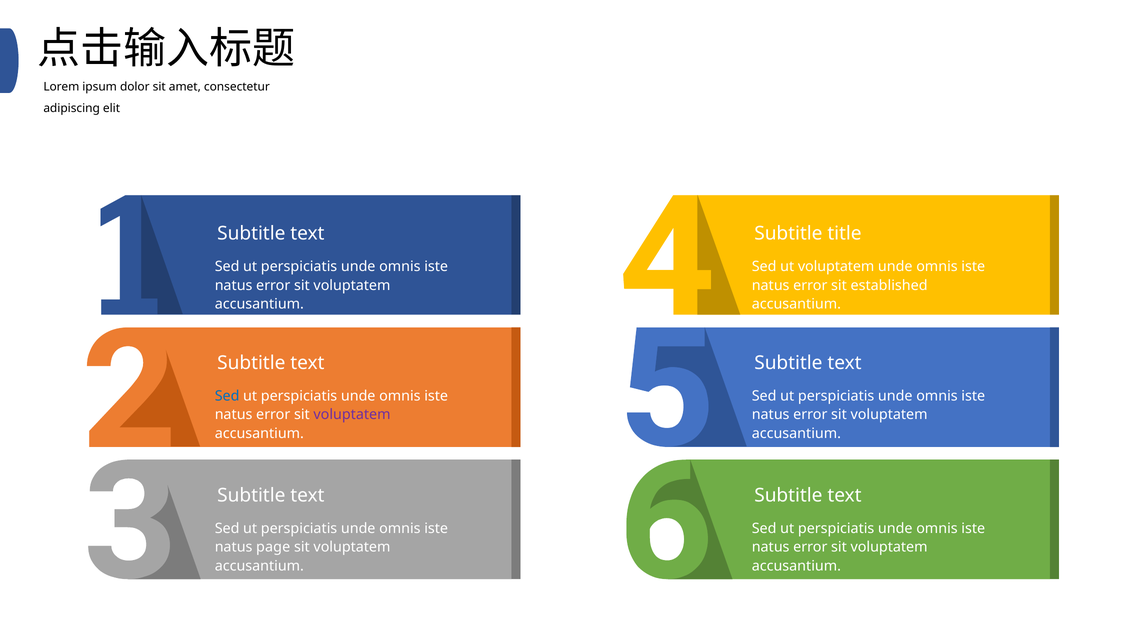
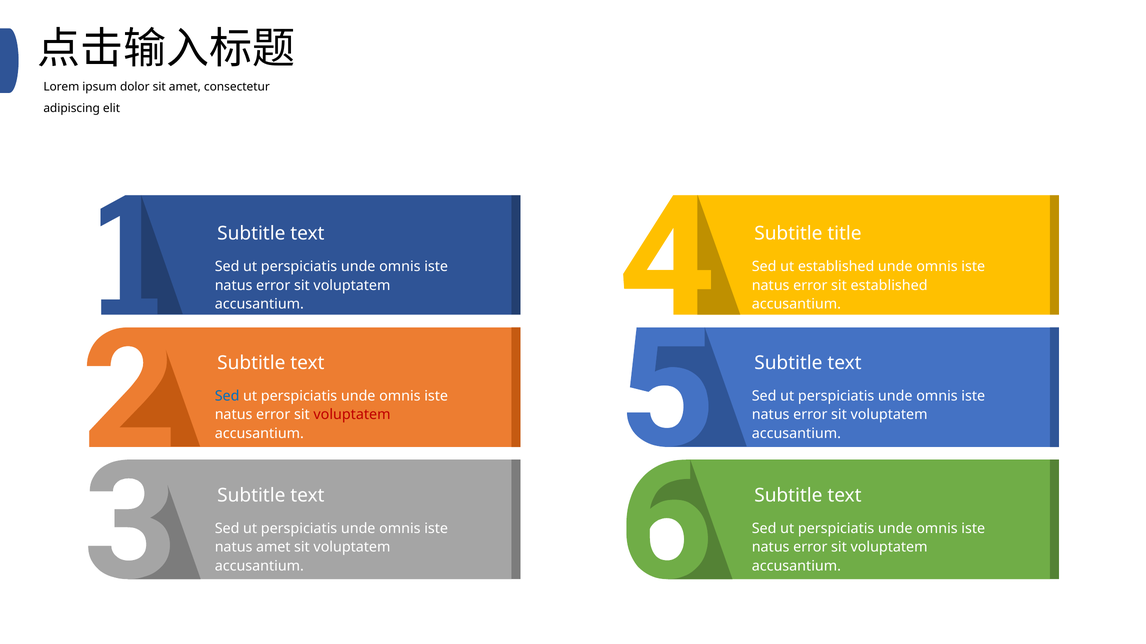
ut voluptatem: voluptatem -> established (836, 267)
voluptatem colour: purple -> red (352, 415)
natus page: page -> amet (273, 548)
